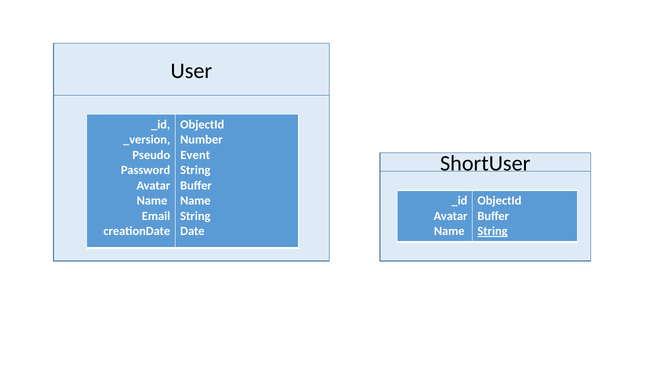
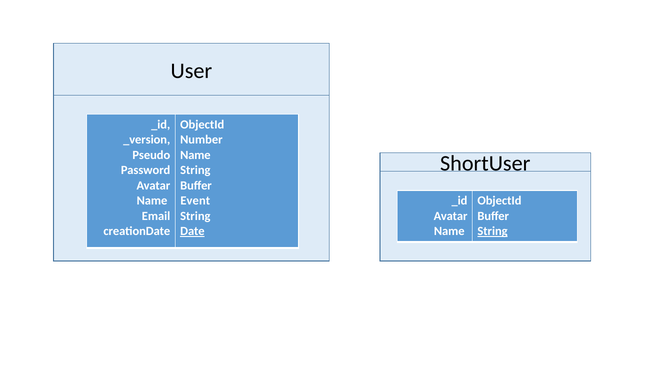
Event: Event -> Name (195, 155)
Name: Name -> Event (195, 201)
Date underline: none -> present (192, 231)
